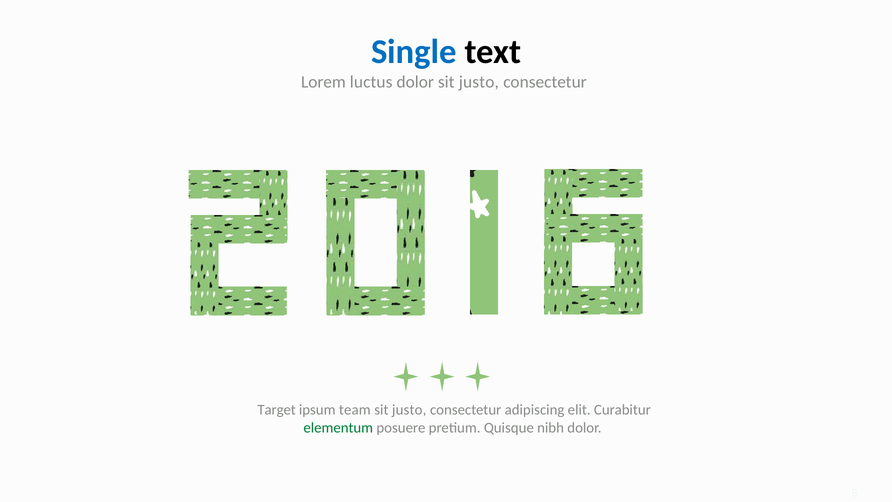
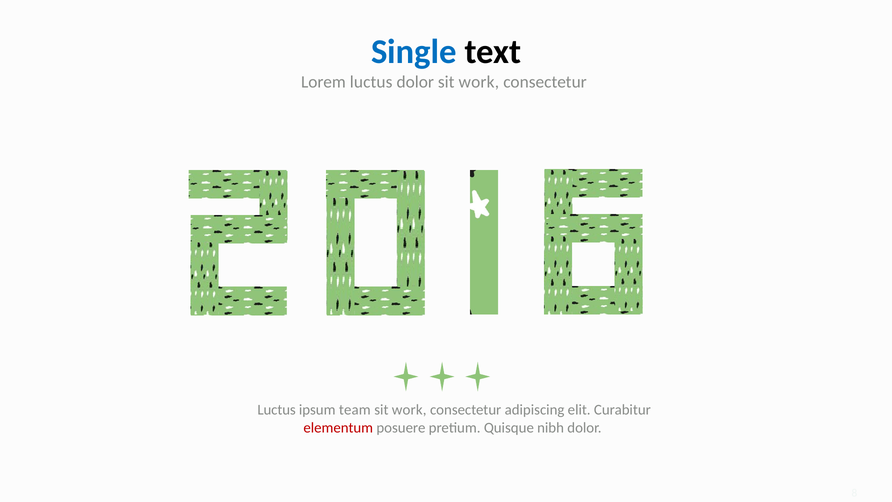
dolor sit justo: justo -> work (479, 82)
Target: Target -> Luctus (277, 410)
justo: justo -> work (409, 410)
elementum colour: green -> red (338, 427)
